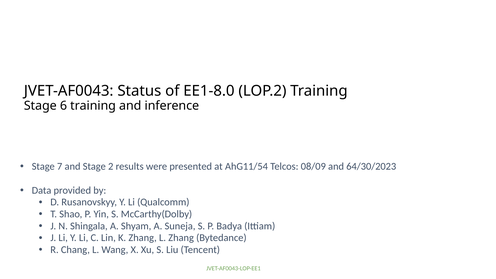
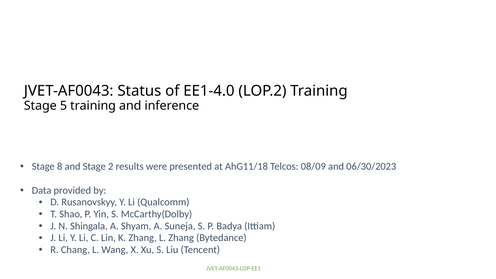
EE1-8.0: EE1-8.0 -> EE1-4.0 (209, 91)
6: 6 -> 5 (63, 106)
7: 7 -> 8 (60, 166)
AhG11/54: AhG11/54 -> AhG11/18 (246, 166)
64/30/2023: 64/30/2023 -> 06/30/2023 (371, 166)
